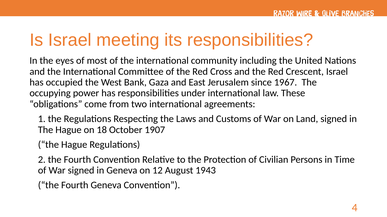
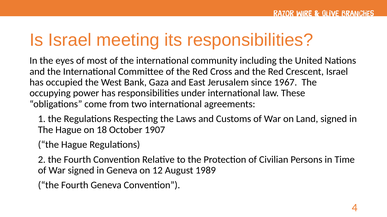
1943: 1943 -> 1989 (206, 171)
